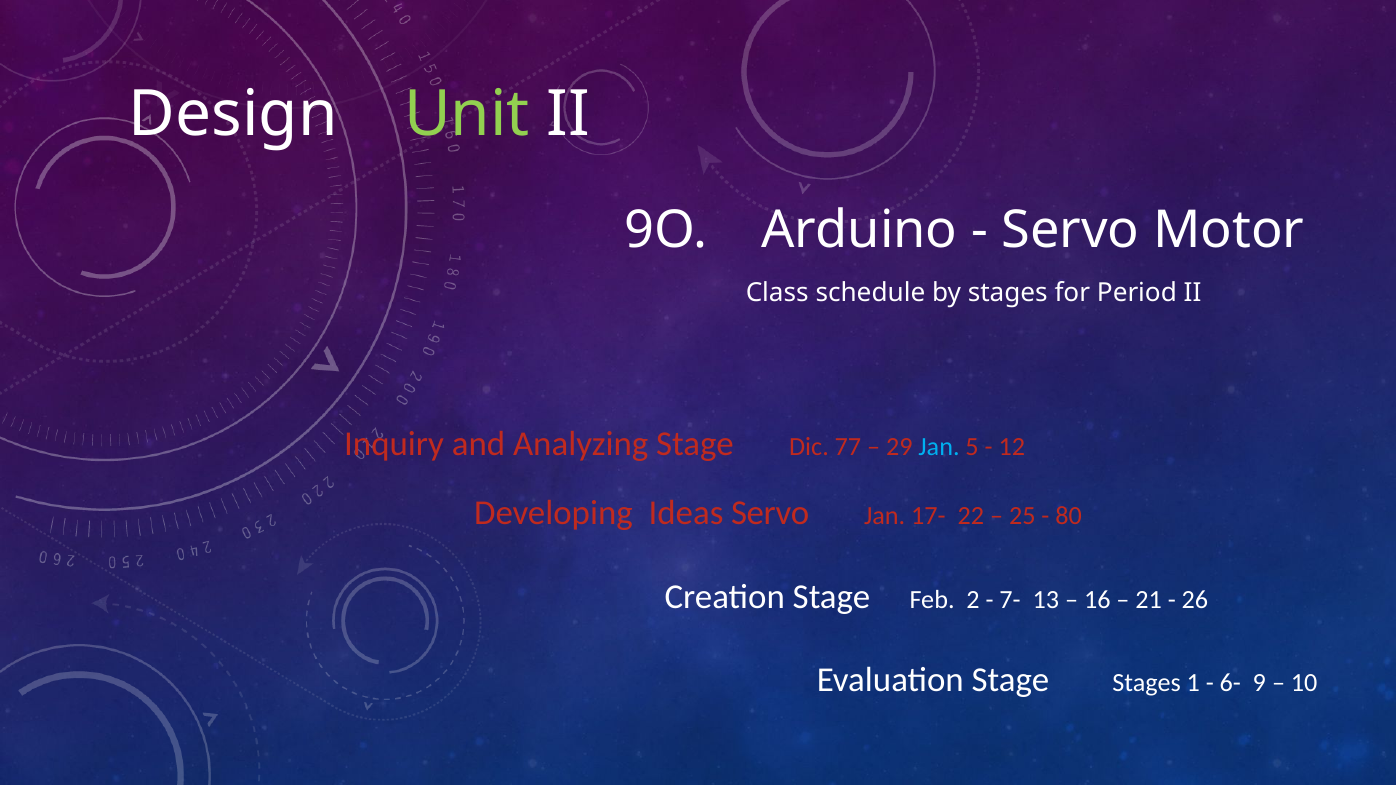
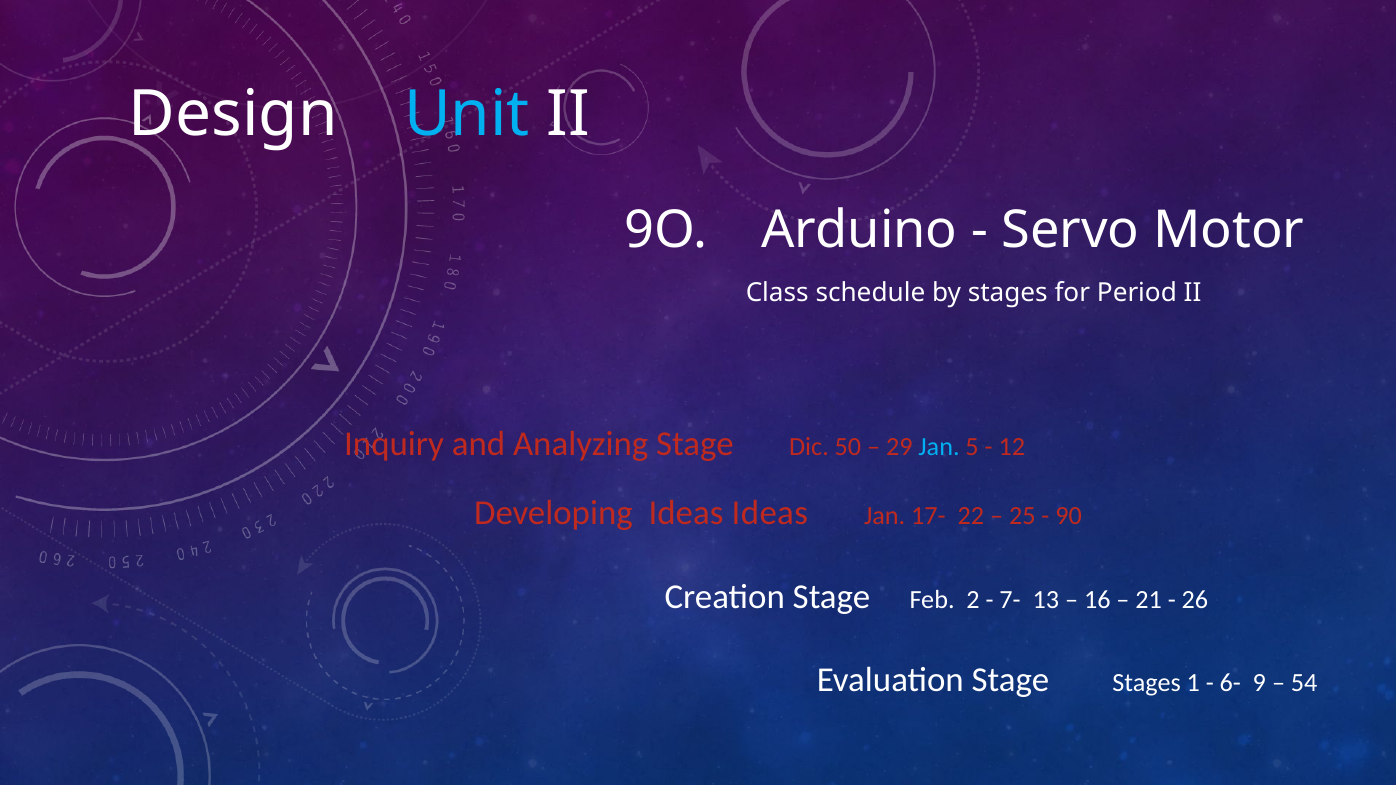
Unit colour: light green -> light blue (467, 114)
77: 77 -> 50 (848, 447)
Ideas Servo: Servo -> Ideas (770, 513)
80: 80 -> 90 (1069, 516)
10: 10 -> 54 (1304, 683)
